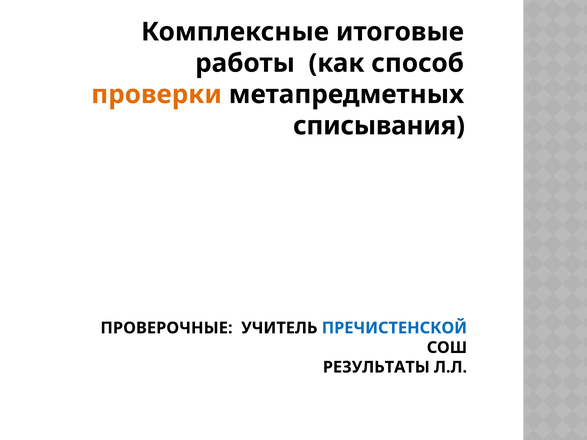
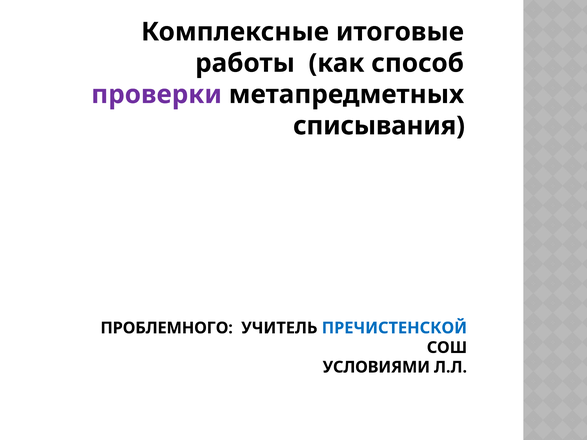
проверки colour: orange -> purple (157, 95)
ПРОВЕРОЧНЫЕ: ПРОВЕРОЧНЫЕ -> ПРОБЛЕМНОГО (167, 328)
РЕЗУЛЬТАТЫ: РЕЗУЛЬТАТЫ -> УСЛОВИЯМИ (376, 367)
